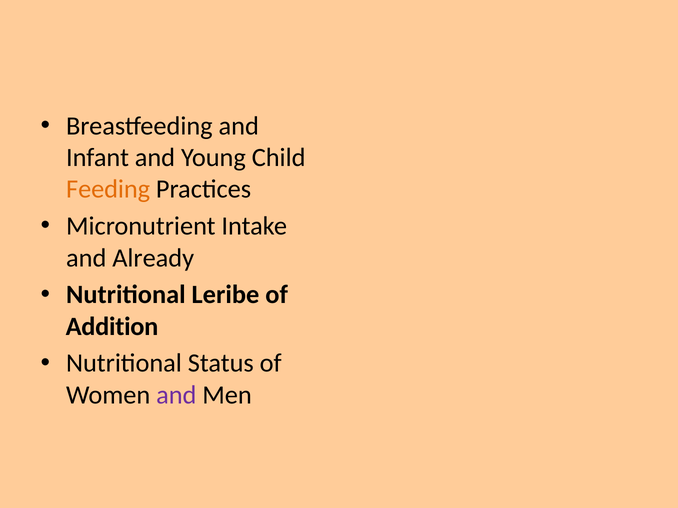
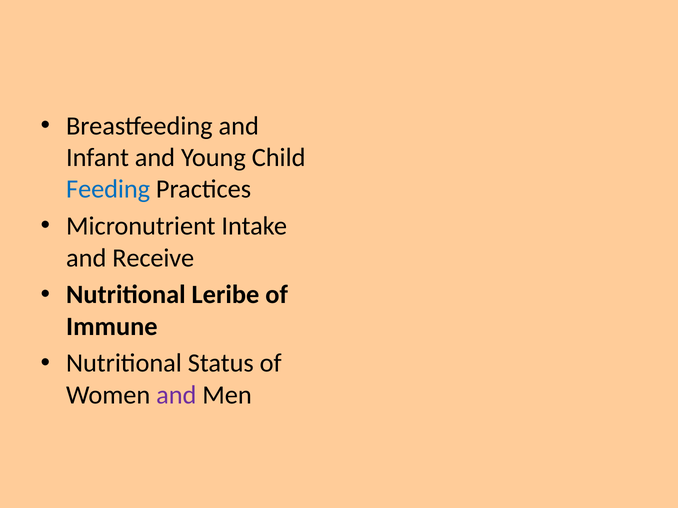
Feeding colour: orange -> blue (108, 189)
Already: Already -> Receive (153, 258)
Addition: Addition -> Immune (112, 327)
